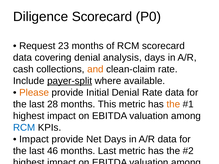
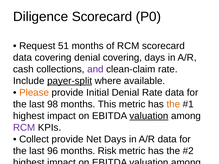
23: 23 -> 51 (64, 46)
denial analysis: analysis -> covering (122, 58)
and colour: orange -> purple (95, 69)
28: 28 -> 98 (53, 104)
valuation underline: none -> present (149, 116)
RCM colour: blue -> purple (24, 128)
Impact: Impact -> Collect (34, 139)
46: 46 -> 96 (53, 151)
months Last: Last -> Risk (107, 151)
